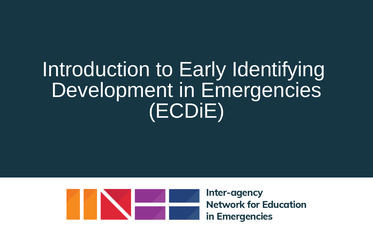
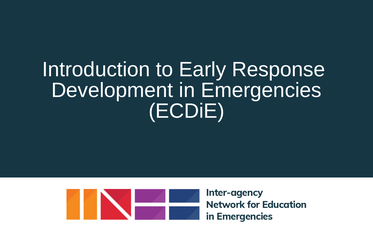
Identifying: Identifying -> Response (278, 70)
